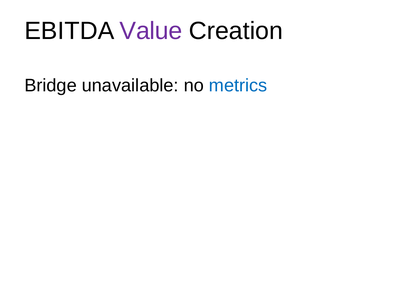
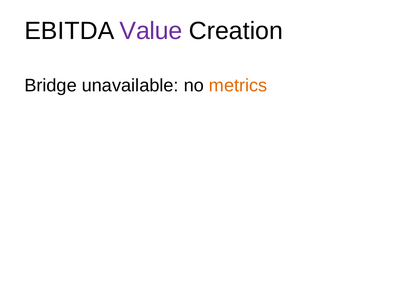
metrics colour: blue -> orange (238, 86)
